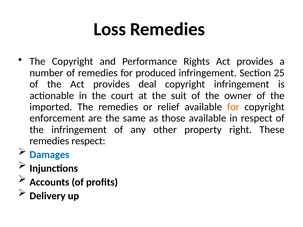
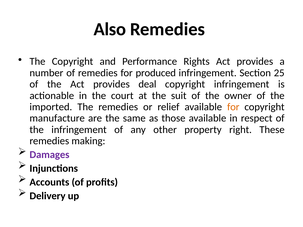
Loss: Loss -> Also (110, 29)
enforcement: enforcement -> manufacture (57, 118)
remedies respect: respect -> making (88, 141)
Damages colour: blue -> purple (49, 155)
